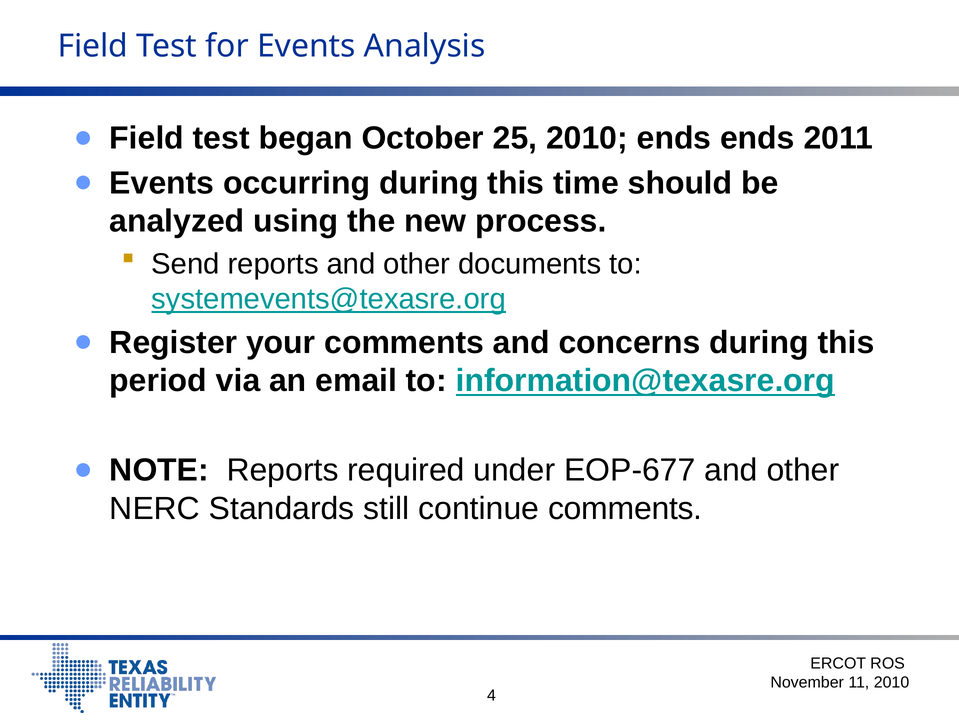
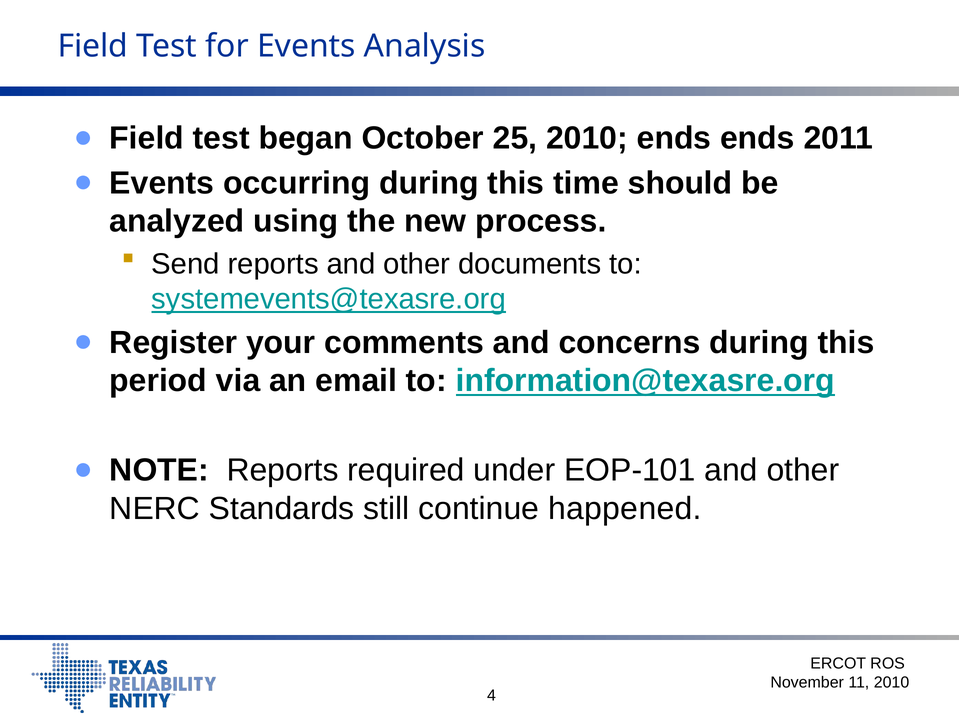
EOP-677: EOP-677 -> EOP-101 (630, 470)
continue comments: comments -> happened (625, 508)
